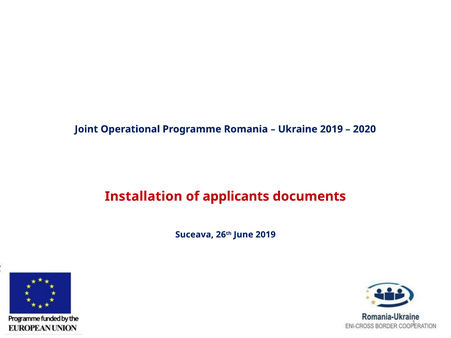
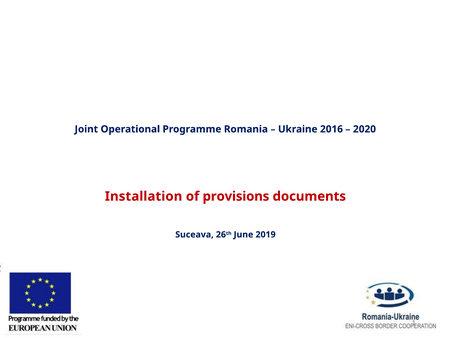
Ukraine 2019: 2019 -> 2016 (332, 129)
applicants: applicants -> provisions (236, 197)
